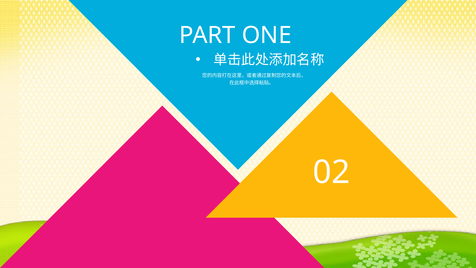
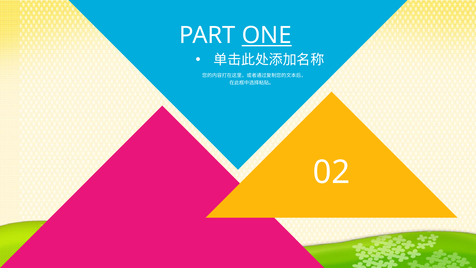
ONE underline: none -> present (267, 35)
